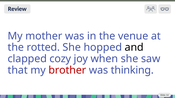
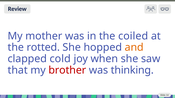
venue: venue -> coiled (133, 36)
and colour: black -> orange (134, 48)
cozy: cozy -> cold (60, 59)
